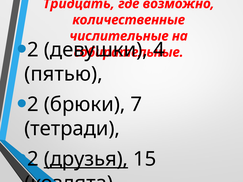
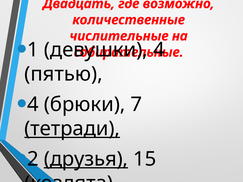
Тридцать: Тридцать -> Двадцать (79, 4)
2: 2 -> 1 (33, 50)
2: 2 -> 4 (33, 105)
тетради underline: none -> present (72, 129)
